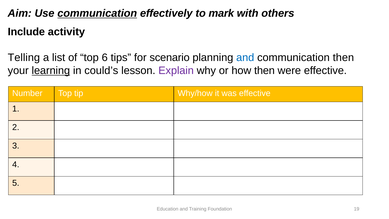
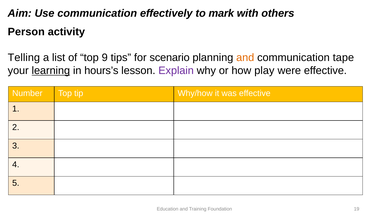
communication underline: present -> none (97, 13)
Include: Include -> Person (26, 32)
6: 6 -> 9 (105, 58)
and colour: blue -> orange (245, 58)
communication then: then -> tape (343, 58)
could’s: could’s -> hours’s (101, 71)
how then: then -> play (264, 71)
